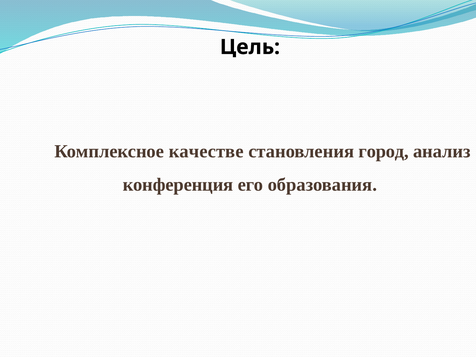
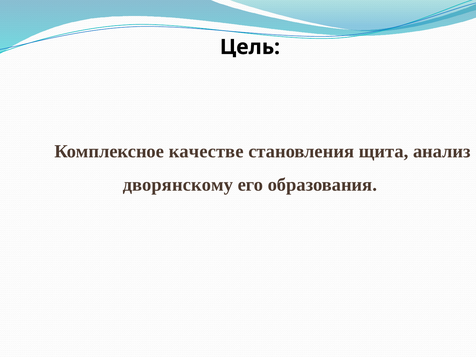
город: город -> щита (384, 152)
конференция: конференция -> дворянскому (178, 185)
